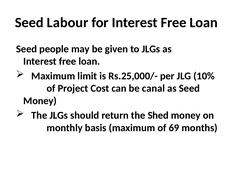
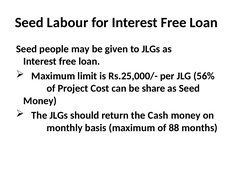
10%: 10% -> 56% (204, 76)
canal: canal -> share (154, 88)
Shed: Shed -> Cash (158, 115)
69: 69 -> 88 (174, 128)
